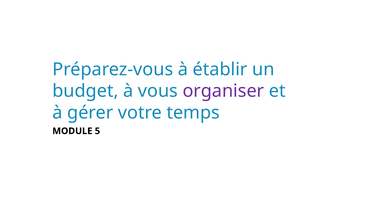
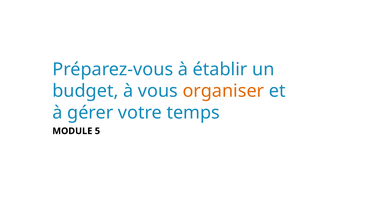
organiser colour: purple -> orange (223, 91)
